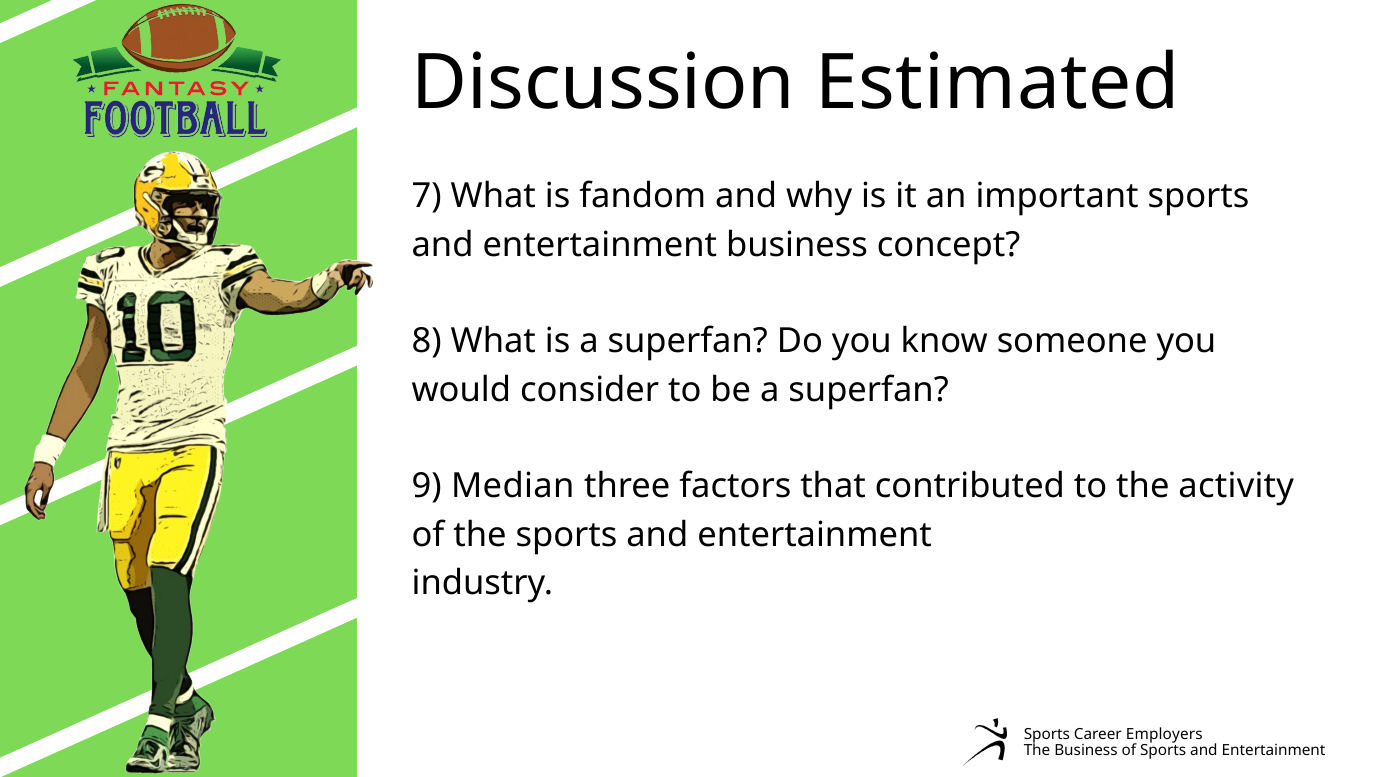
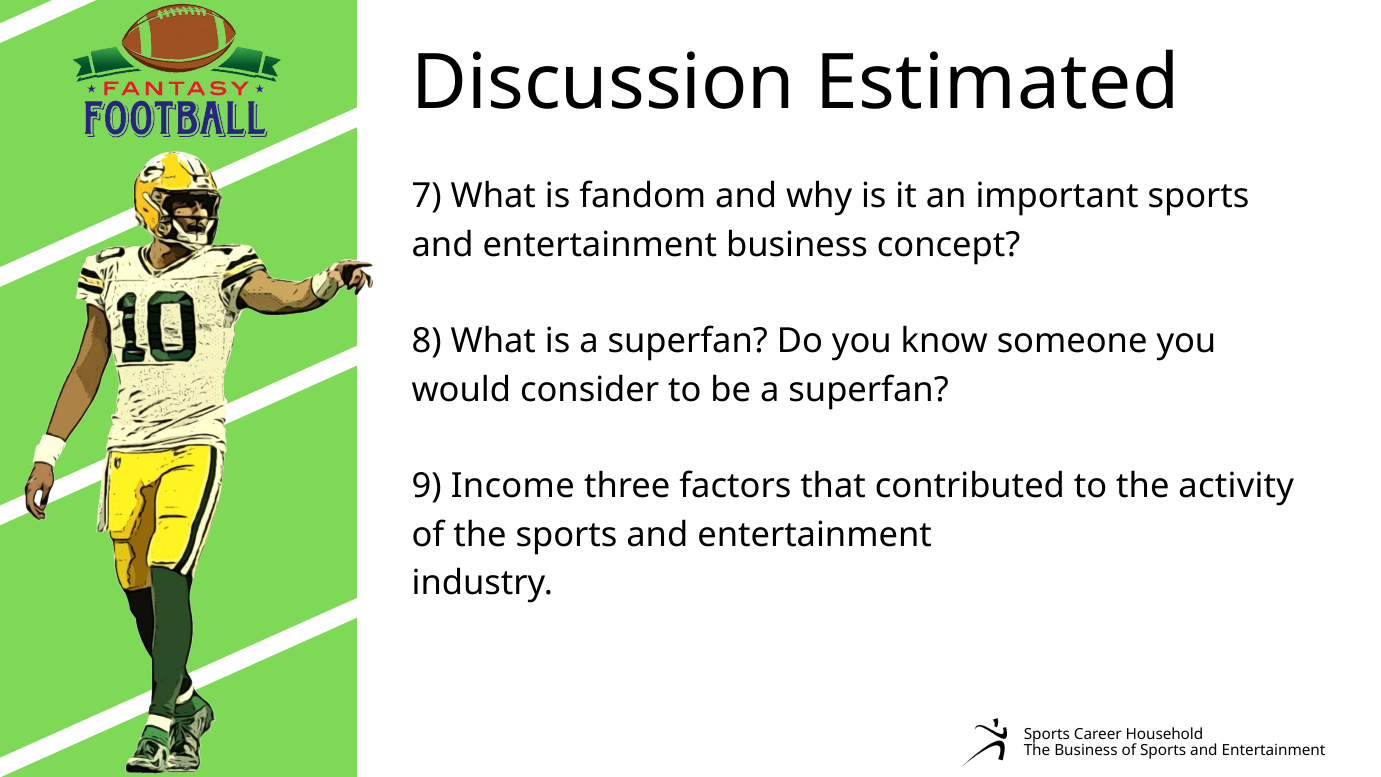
Median: Median -> Income (513, 486)
Employers: Employers -> Household (1164, 735)
